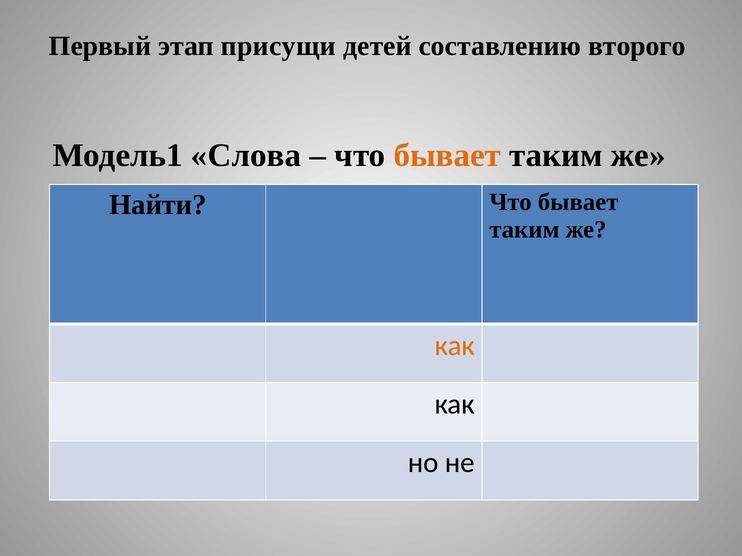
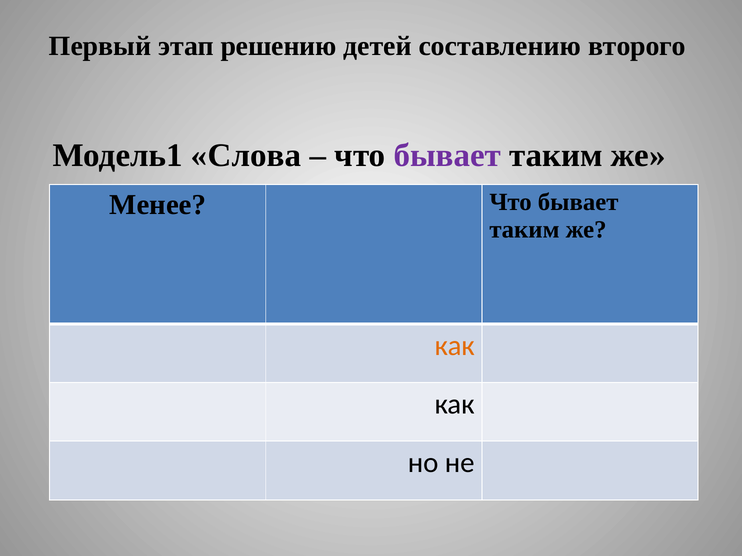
присущи: присущи -> решению (279, 46)
бывает colour: orange -> purple (447, 156)
Найти: Найти -> Менее (158, 205)
